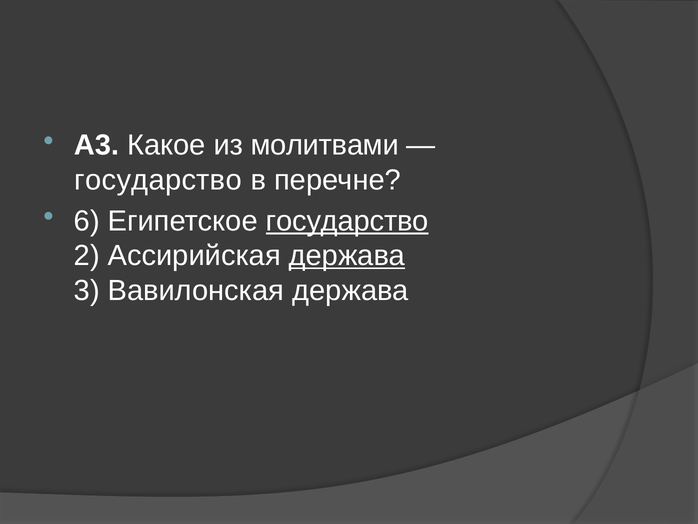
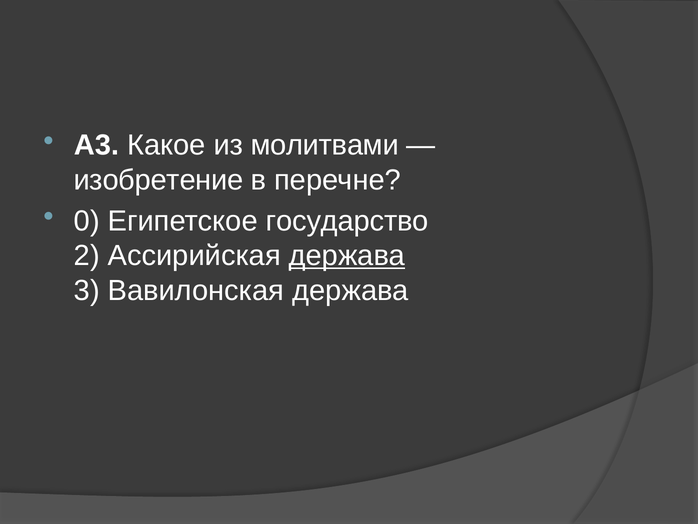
государство: государство -> изобретение (158, 180)
6: 6 -> 0 (87, 221)
государство underline: present -> none (347, 221)
